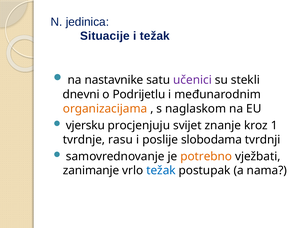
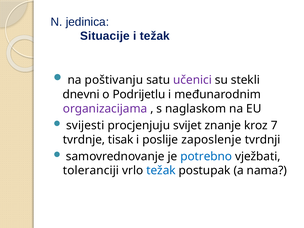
nastavnike: nastavnike -> poštivanju (114, 80)
organizacijama colour: orange -> purple (105, 109)
vjersku: vjersku -> svijesti (85, 125)
1: 1 -> 7 (274, 125)
rasu: rasu -> tisak (121, 140)
slobodama: slobodama -> zaposlenje (211, 140)
potrebno colour: orange -> blue (206, 156)
zanimanje: zanimanje -> toleranciji (91, 171)
